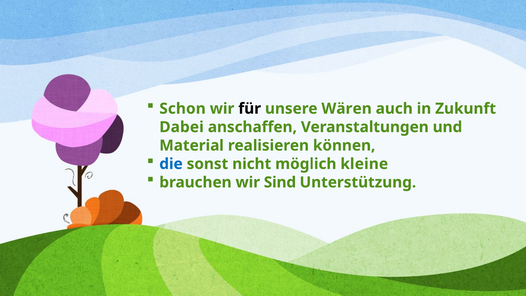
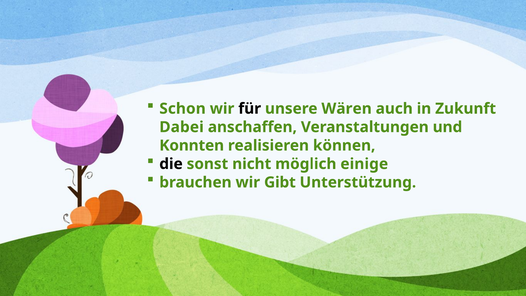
Material: Material -> Konnten (192, 145)
die colour: blue -> black (171, 164)
kleine: kleine -> einige (364, 164)
Sind: Sind -> Gibt (280, 182)
